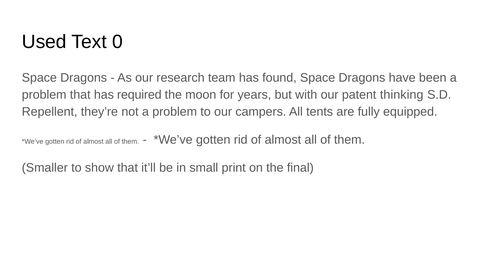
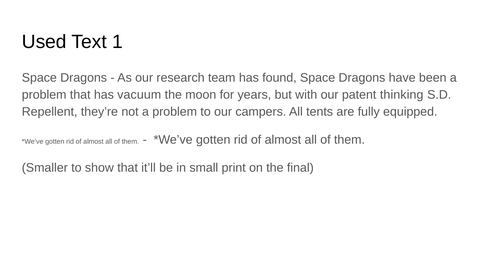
0: 0 -> 1 (118, 42)
required: required -> vacuum (139, 95)
